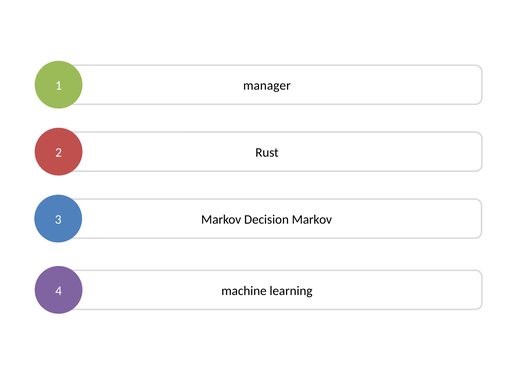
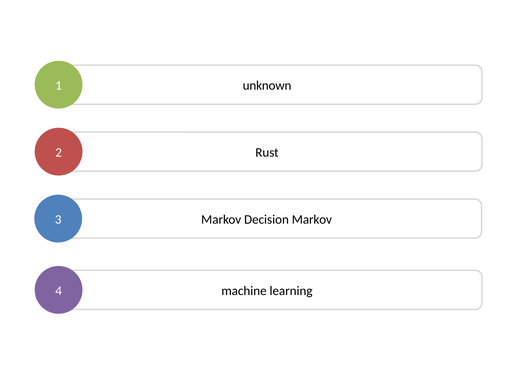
manager: manager -> unknown (267, 86)
